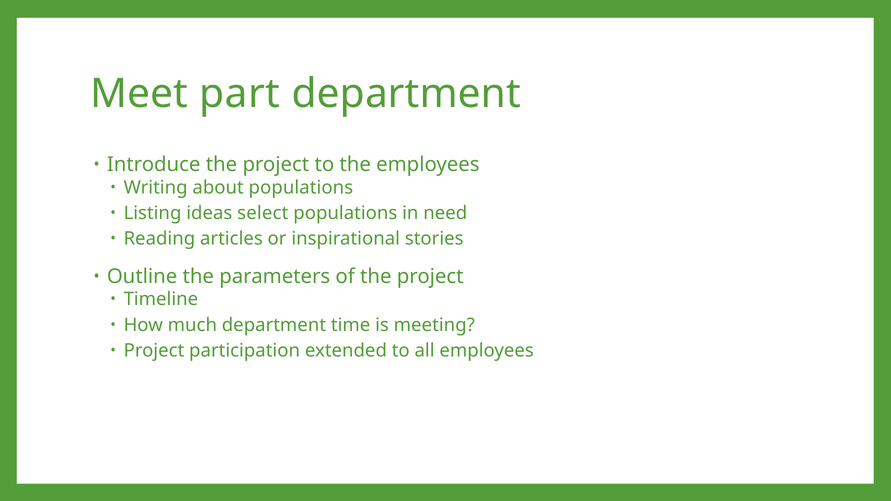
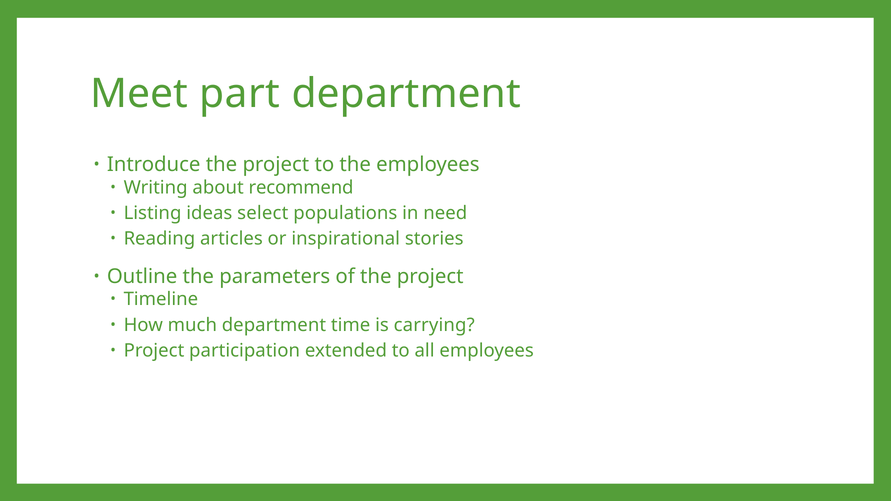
about populations: populations -> recommend (301, 188)
meeting: meeting -> carrying (434, 325)
